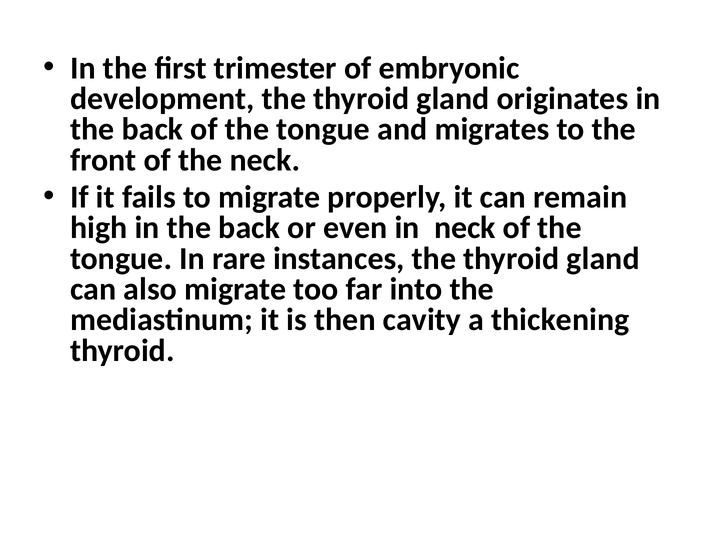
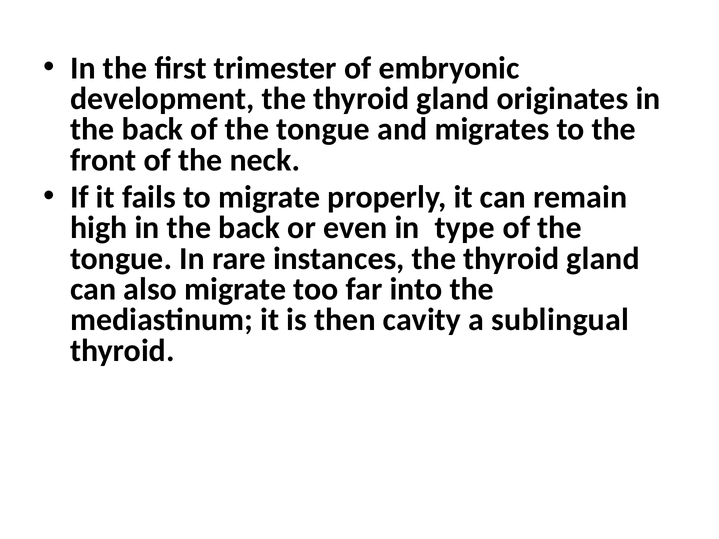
in neck: neck -> type (465, 228)
thickening: thickening -> sublingual (560, 320)
